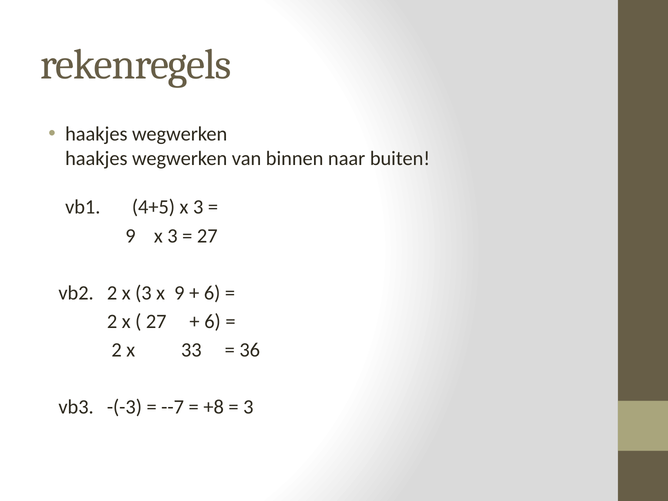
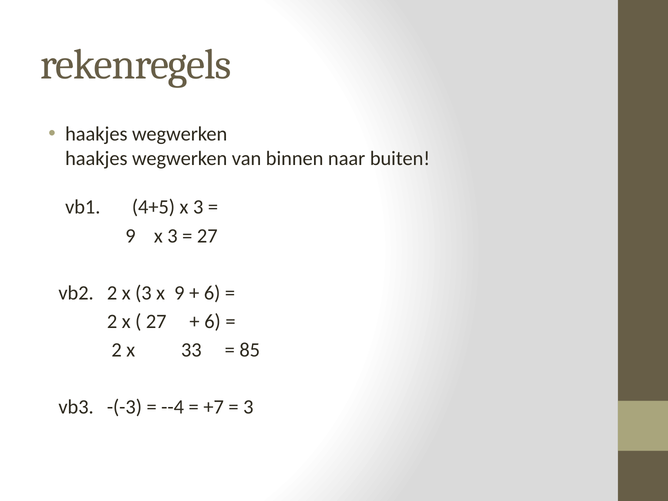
36: 36 -> 85 (250, 350)
--7: --7 -> --4 (173, 407)
+8: +8 -> +7 (214, 407)
